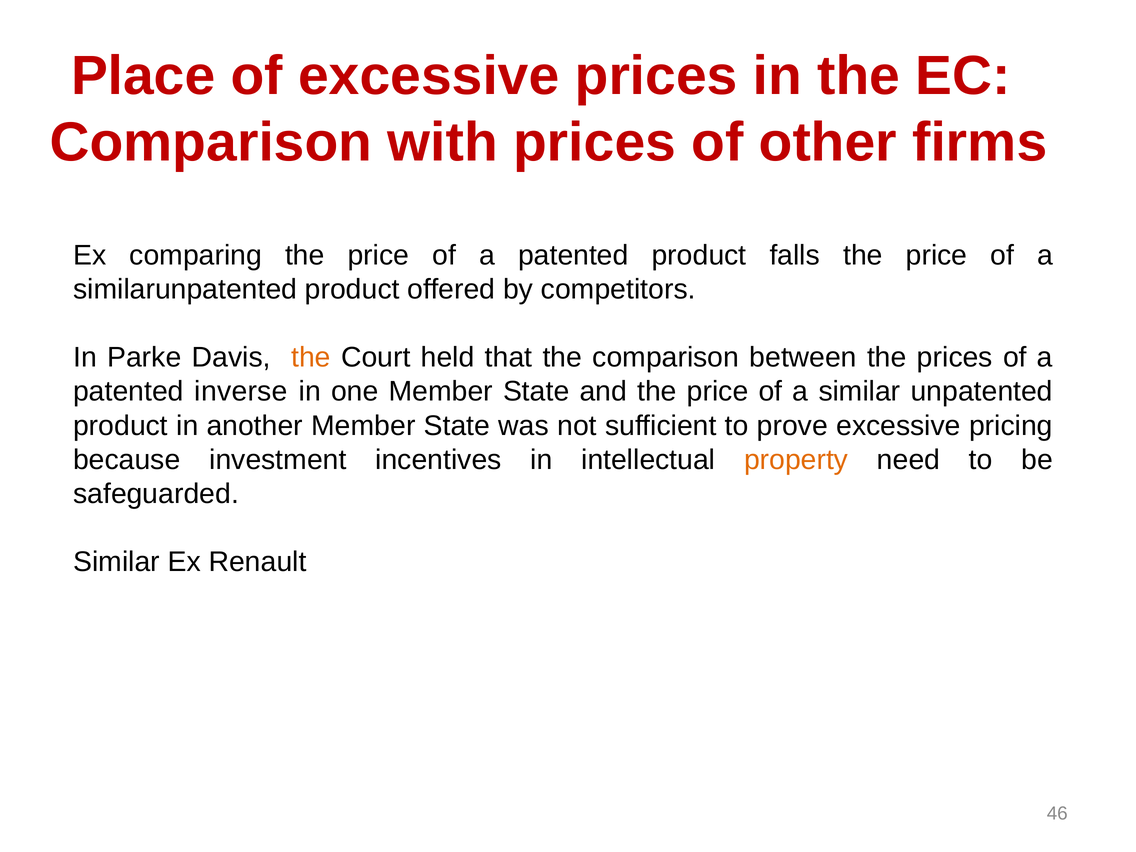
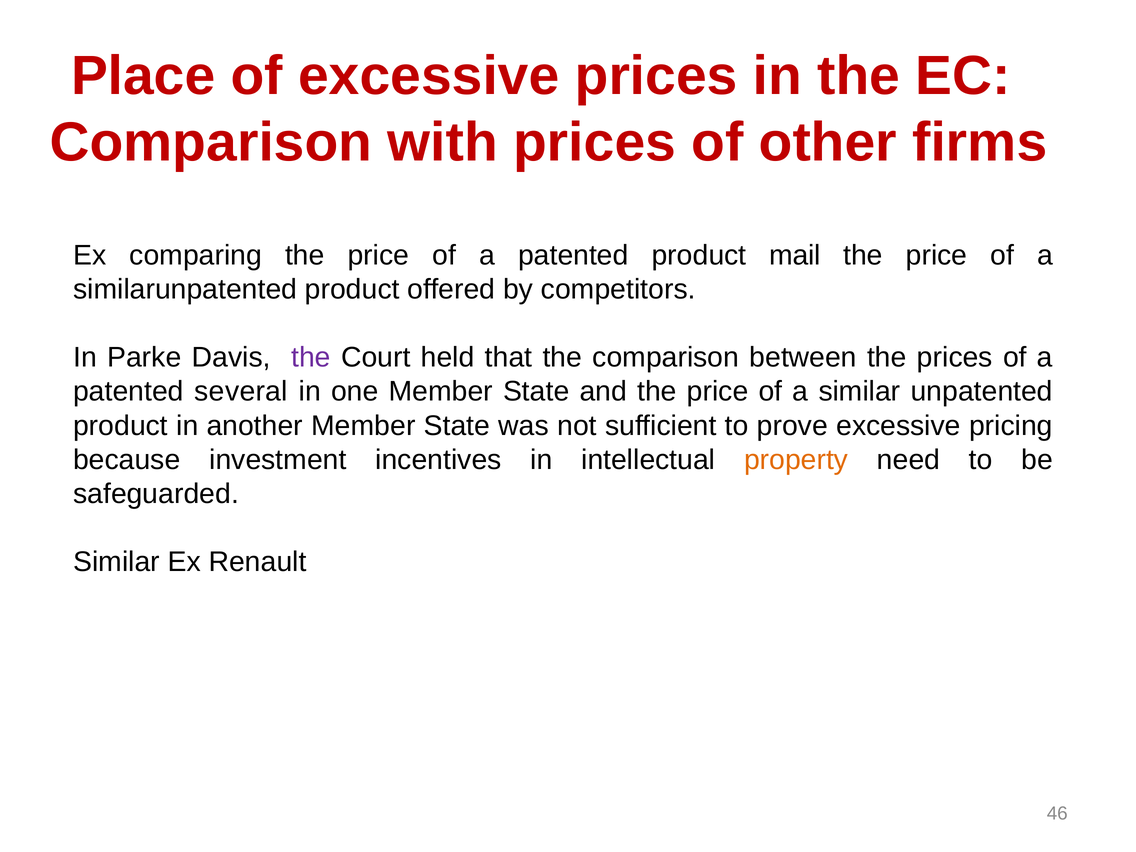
falls: falls -> mail (795, 255)
the colour: orange -> purple (311, 358)
inverse: inverse -> several (241, 392)
